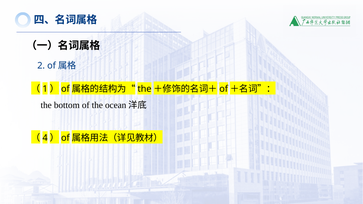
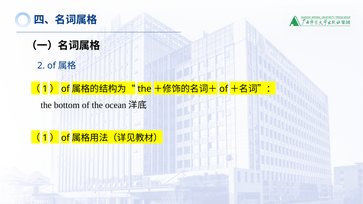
4: 4 -> 1 (45, 138)
